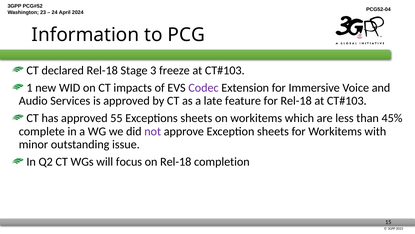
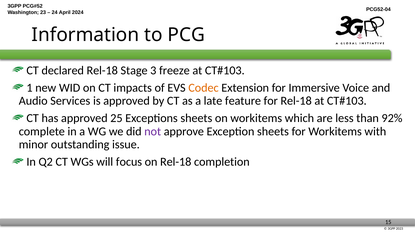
Codec colour: purple -> orange (204, 88)
55: 55 -> 25 (116, 118)
45%: 45% -> 92% (392, 118)
